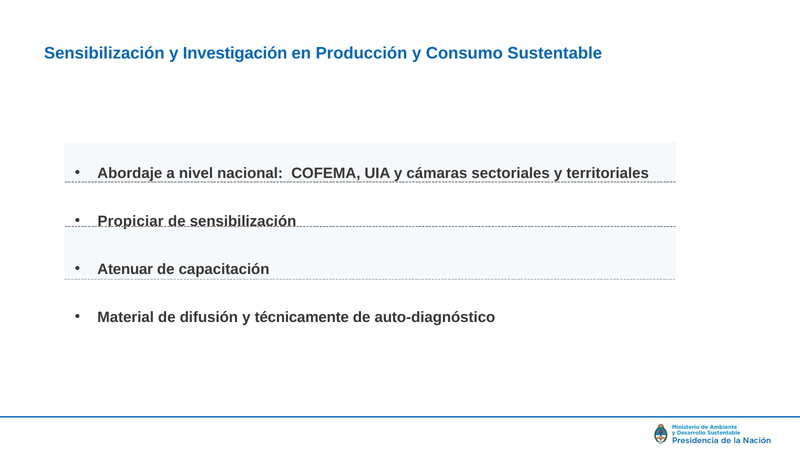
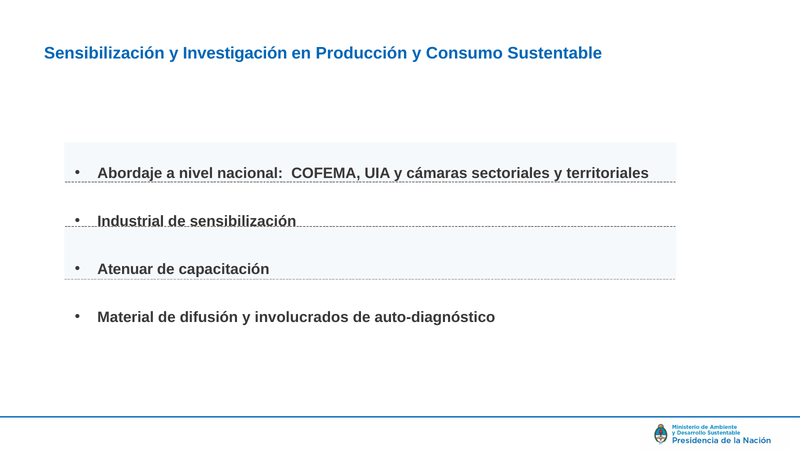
Propiciar: Propiciar -> Industrial (131, 221)
técnicamente: técnicamente -> involucrados (302, 317)
